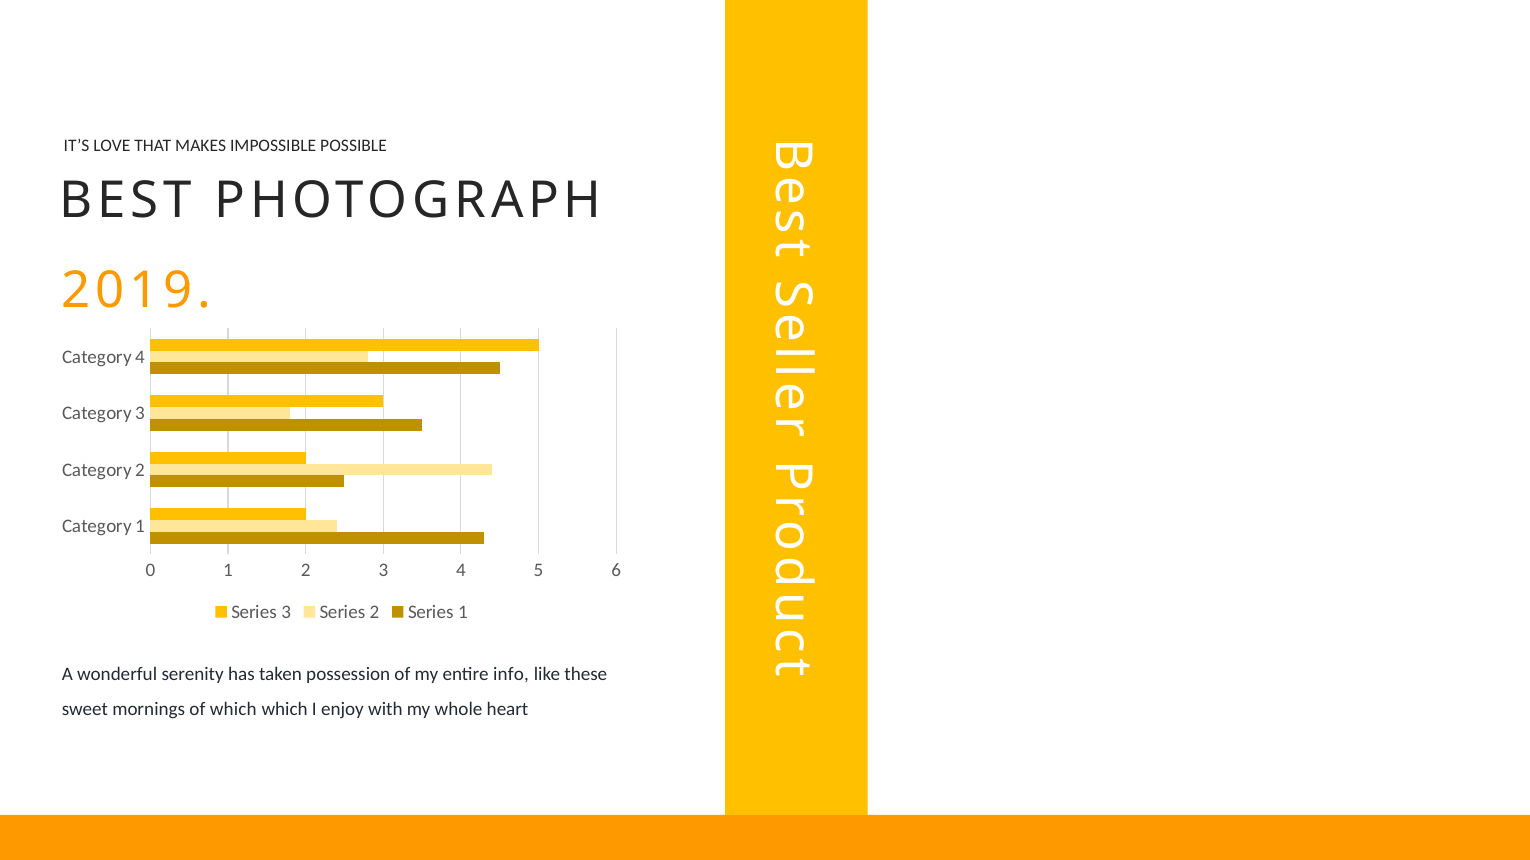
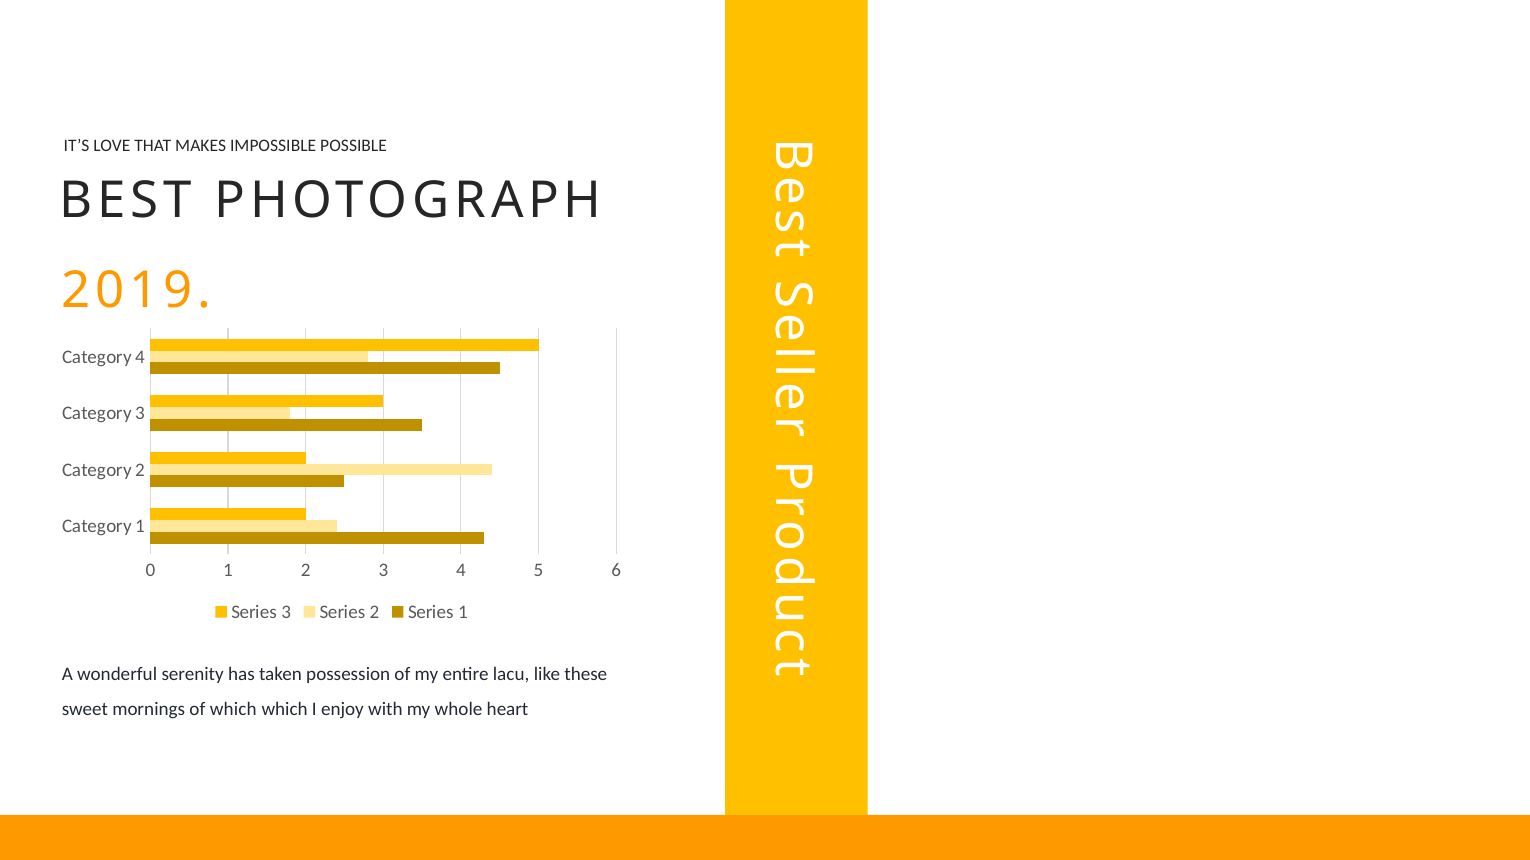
info: info -> lacu (511, 675)
